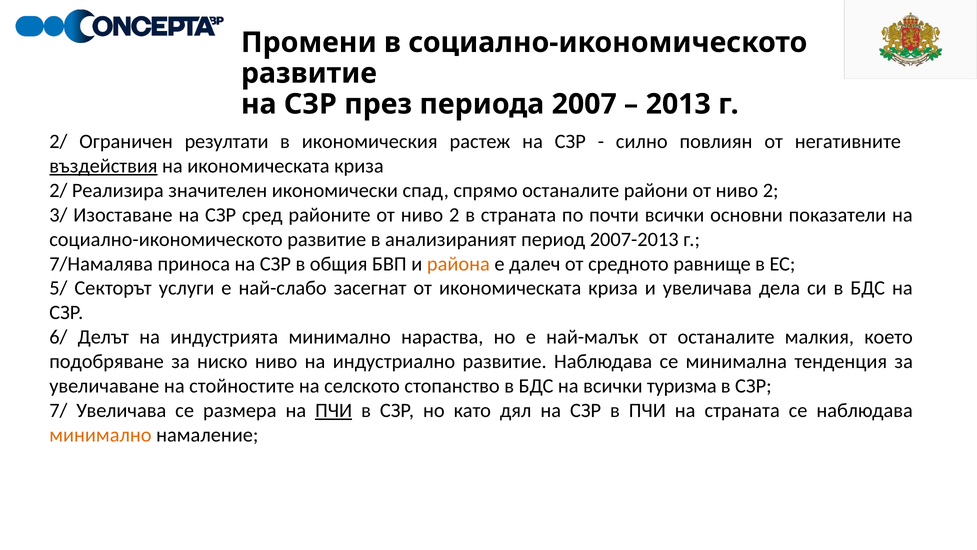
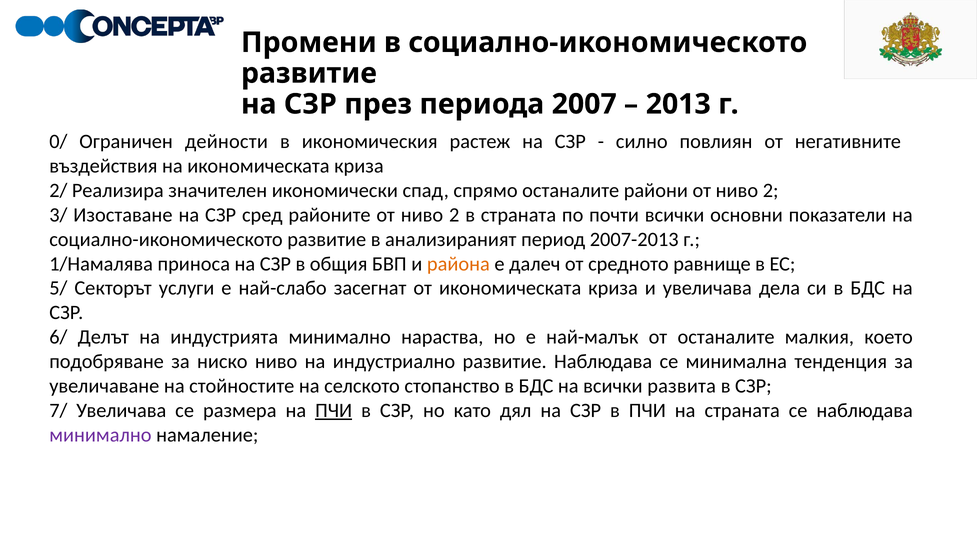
2/: 2/ -> 0/ (58, 141)
резултати: резултати -> дейности (226, 141)
въздействия underline: present -> none (103, 166)
7/Намалява: 7/Намалява -> 1/Намалява (101, 264)
туризма: туризма -> развита (682, 386)
минимално colour: orange -> purple (100, 435)
